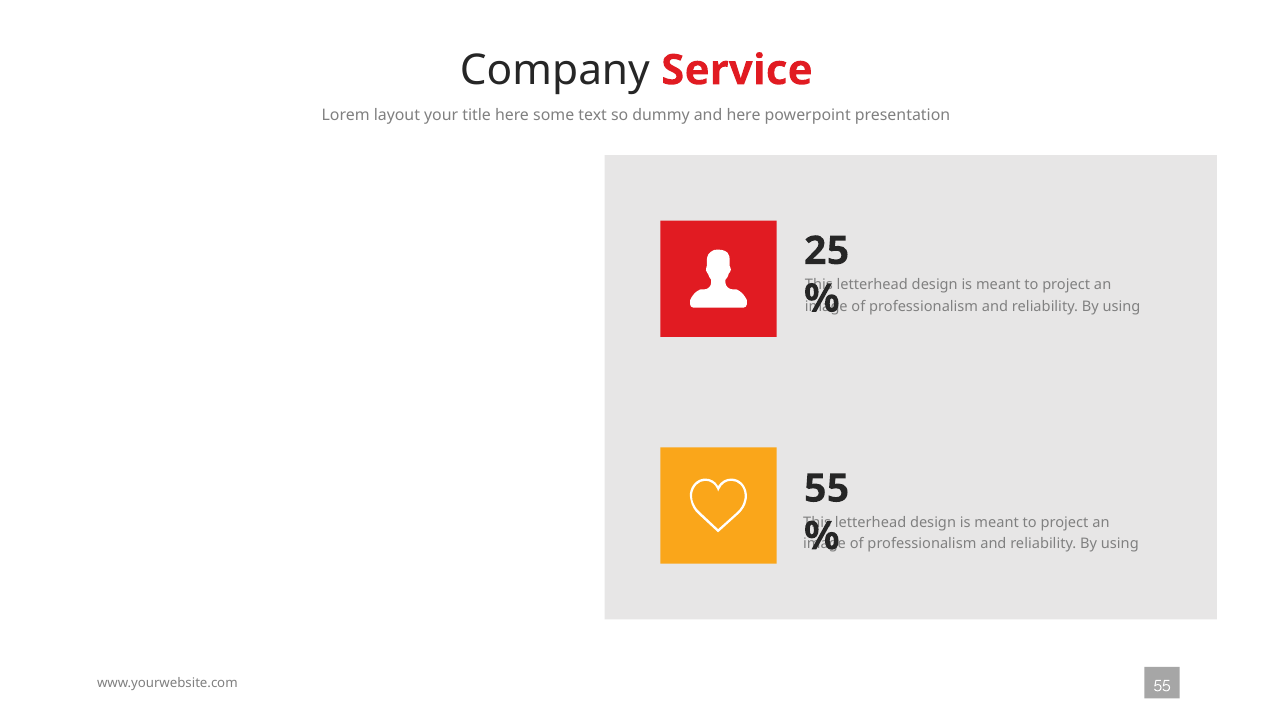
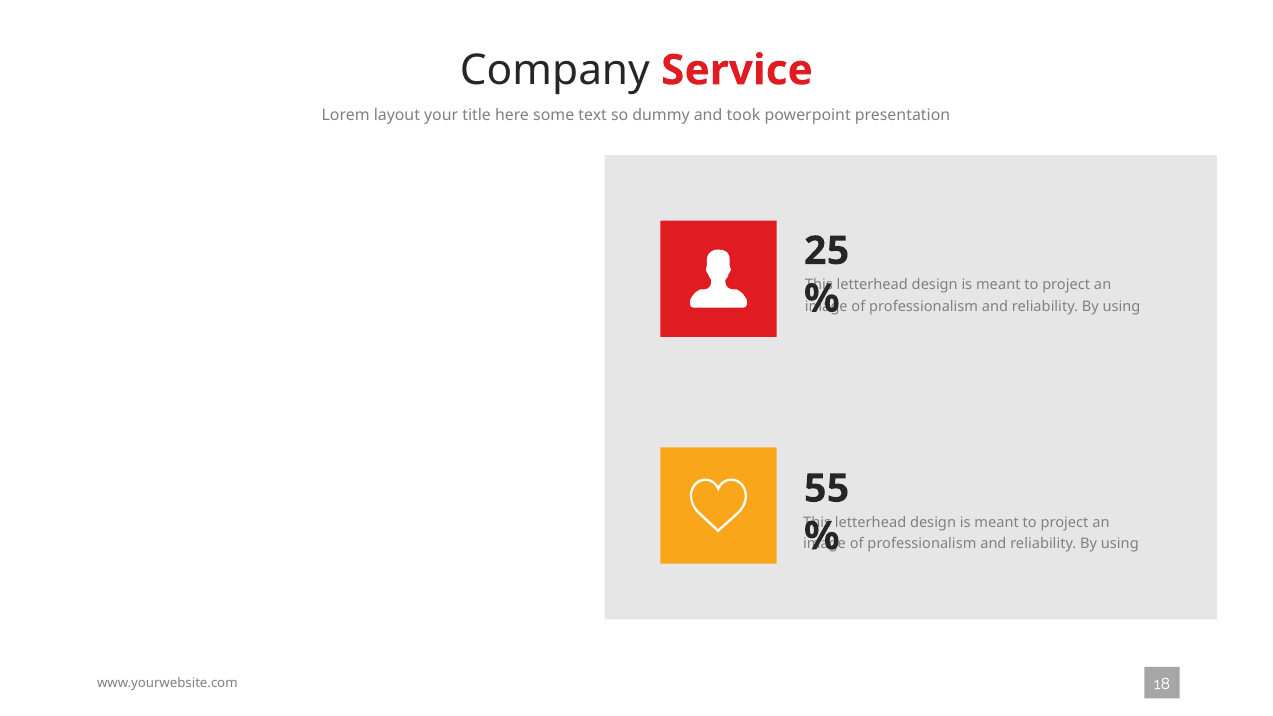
and here: here -> took (743, 115)
www.yourwebsite.com 55: 55 -> 18 (1162, 684)
